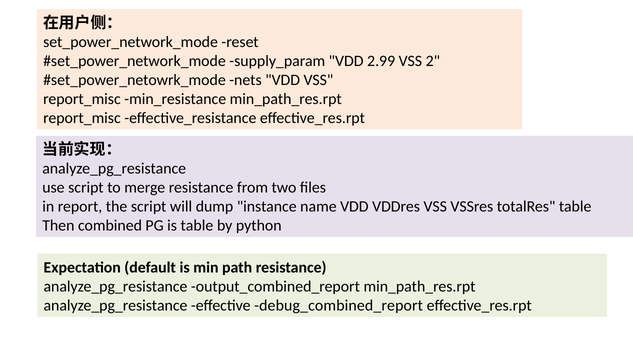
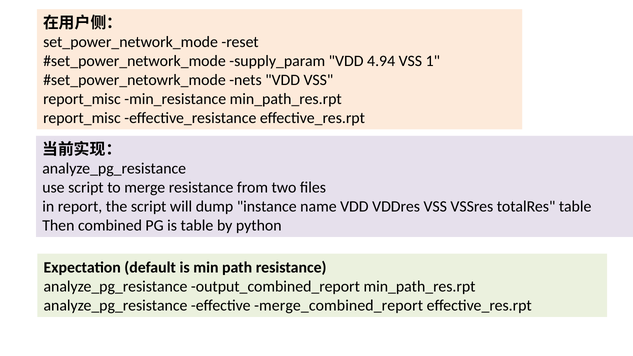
2.99: 2.99 -> 4.94 (381, 61)
2: 2 -> 1 (433, 61)
debug_combined_report: debug_combined_report -> merge_combined_report (339, 305)
